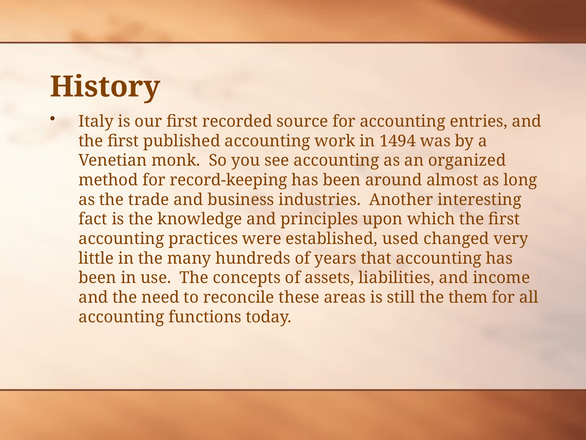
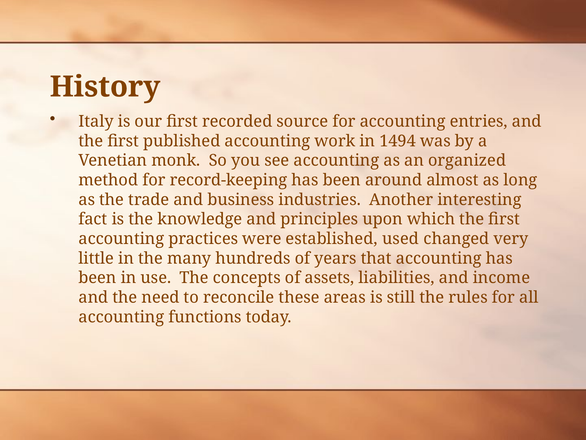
them: them -> rules (468, 297)
